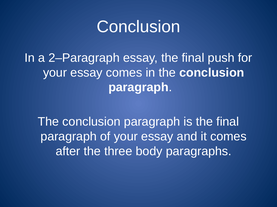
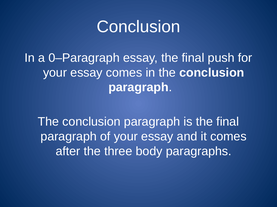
2–Paragraph: 2–Paragraph -> 0–Paragraph (84, 58)
